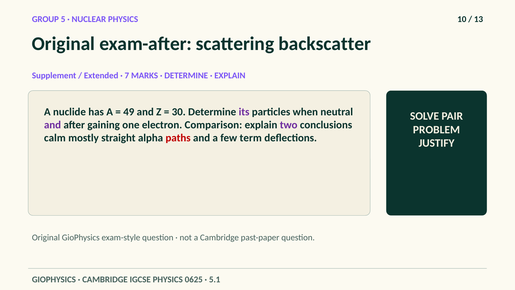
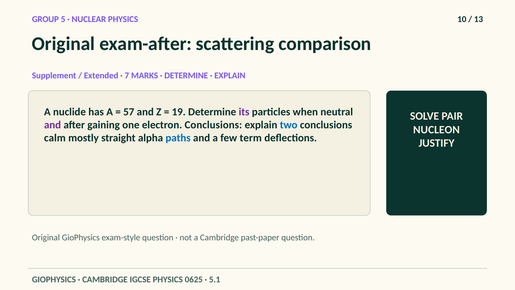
backscatter: backscatter -> comparison (325, 44)
49: 49 -> 57 (129, 112)
30: 30 -> 19 (179, 112)
electron Comparison: Comparison -> Conclusions (213, 125)
two colour: purple -> blue (289, 125)
PROBLEM: PROBLEM -> NUCLEON (436, 130)
paths colour: red -> blue (178, 138)
